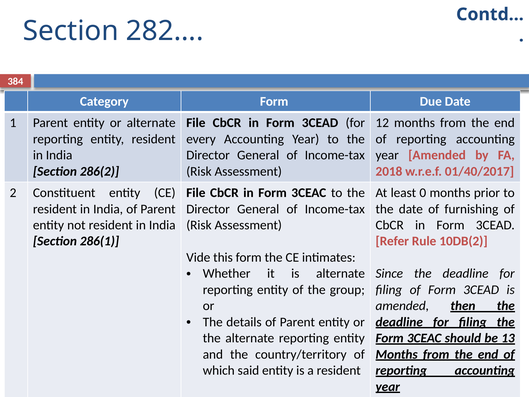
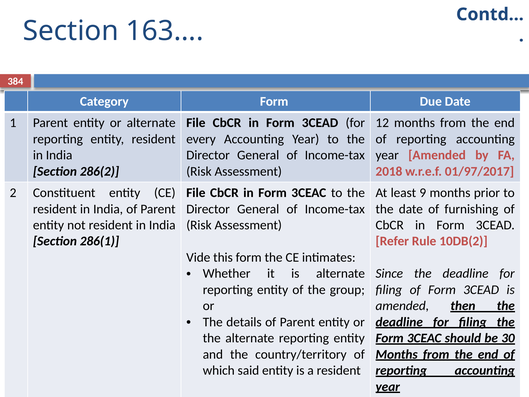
282…: 282… -> 163… (165, 31)
01/40/2017: 01/40/2017 -> 01/97/2017 (479, 171)
0: 0 -> 9 (423, 193)
13: 13 -> 30 (508, 338)
